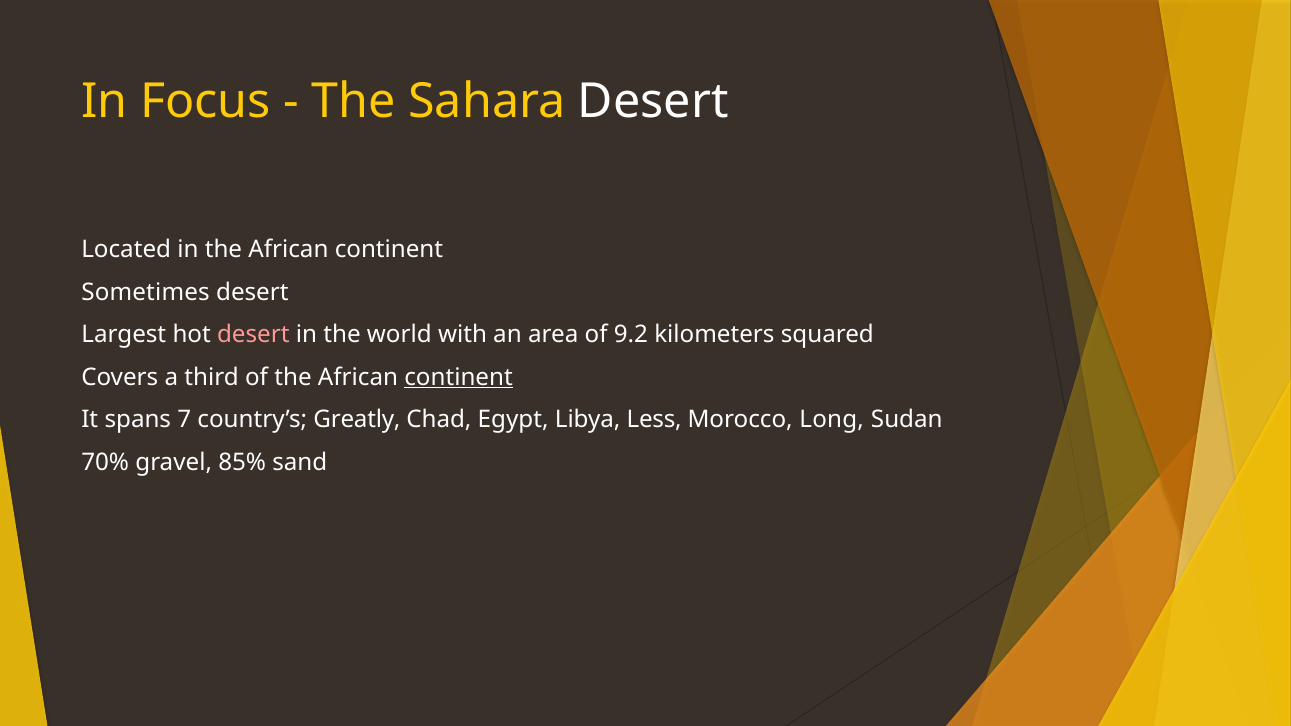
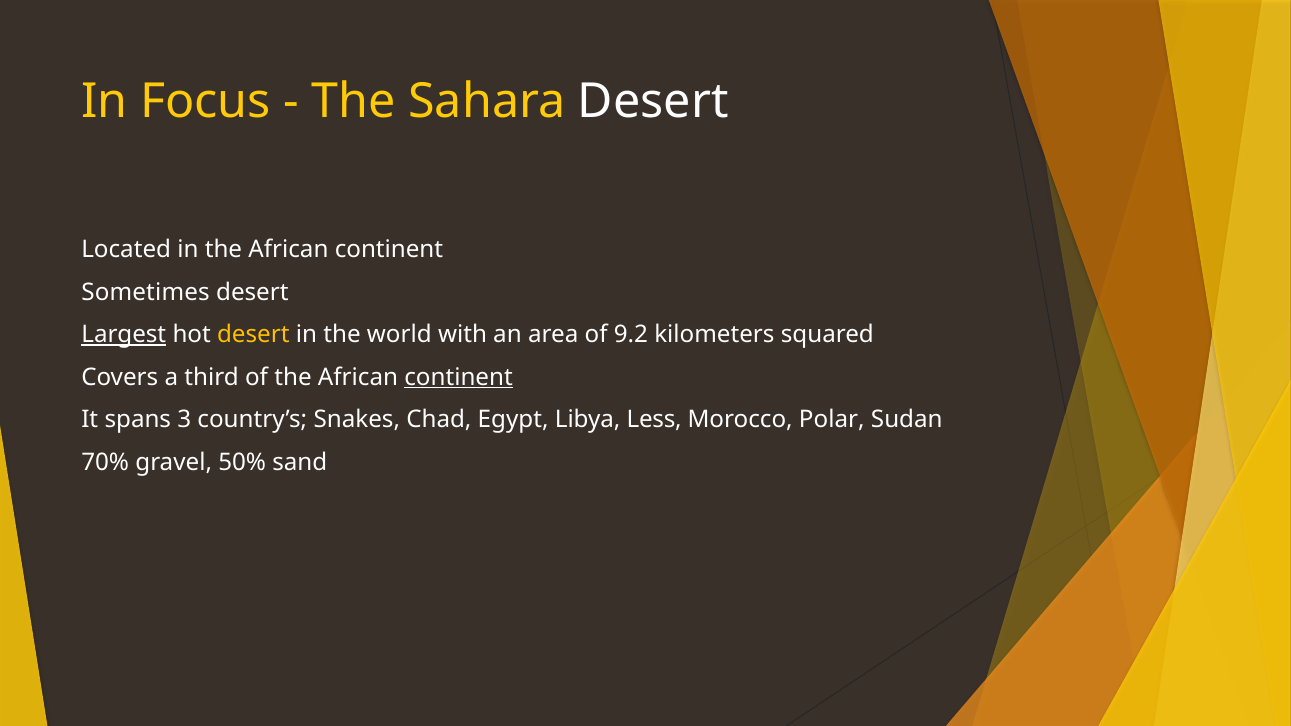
Largest underline: none -> present (124, 335)
desert colour: pink -> yellow (253, 335)
7: 7 -> 3 (184, 420)
Greatly: Greatly -> Snakes (357, 420)
Long: Long -> Polar (832, 420)
85%: 85% -> 50% (242, 462)
